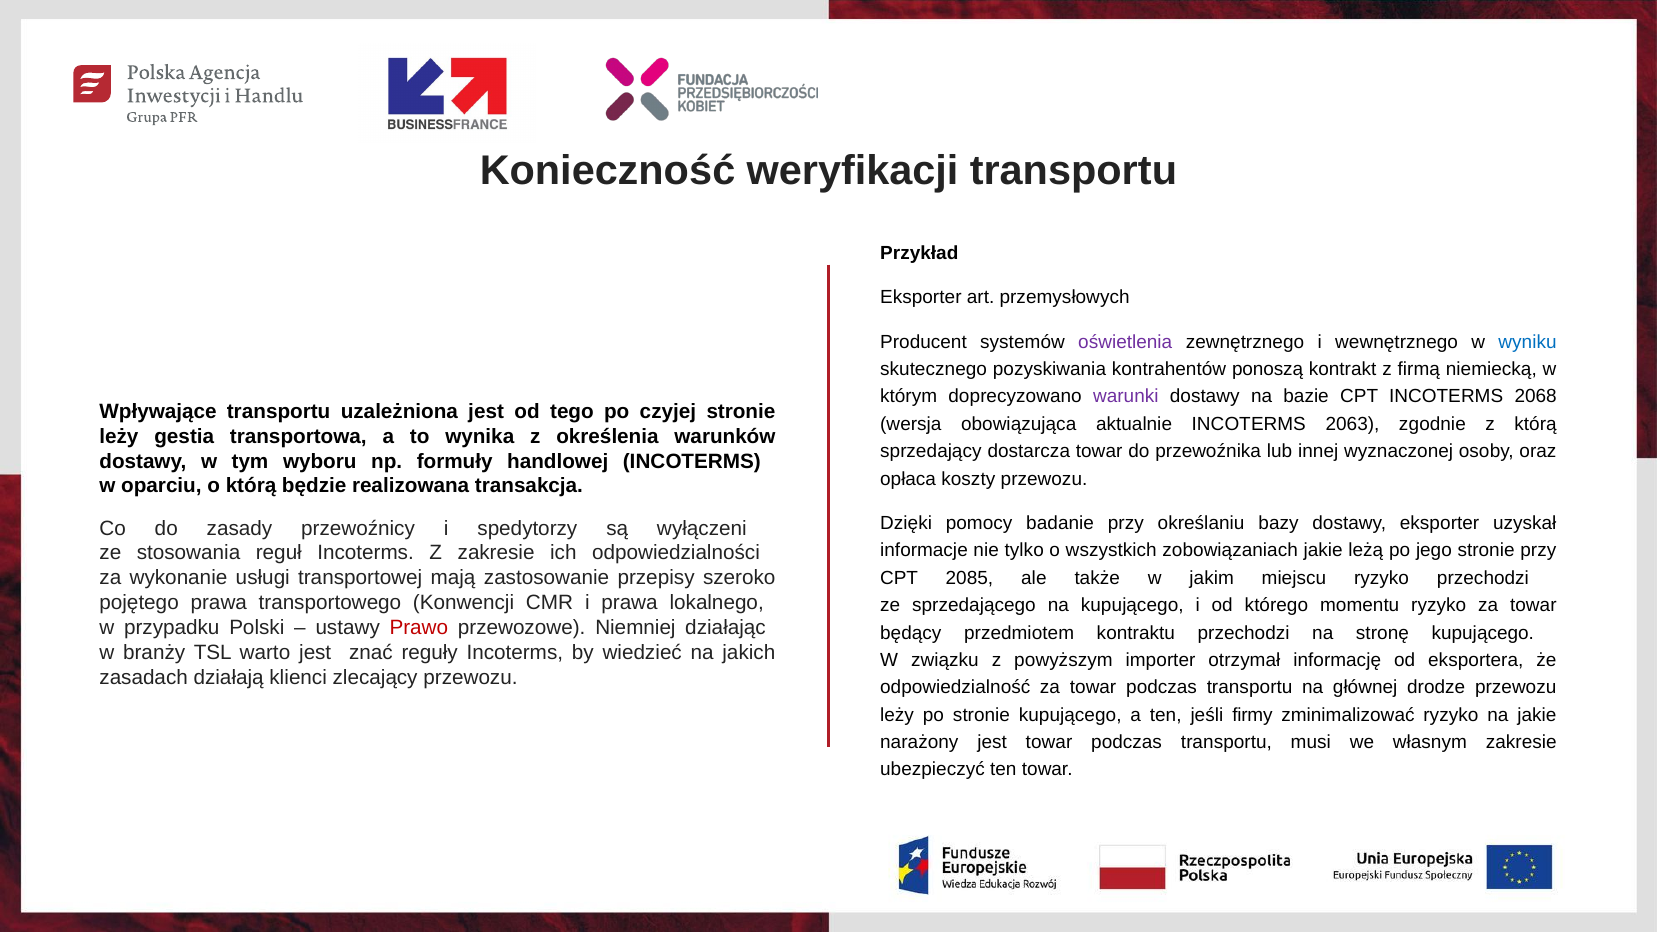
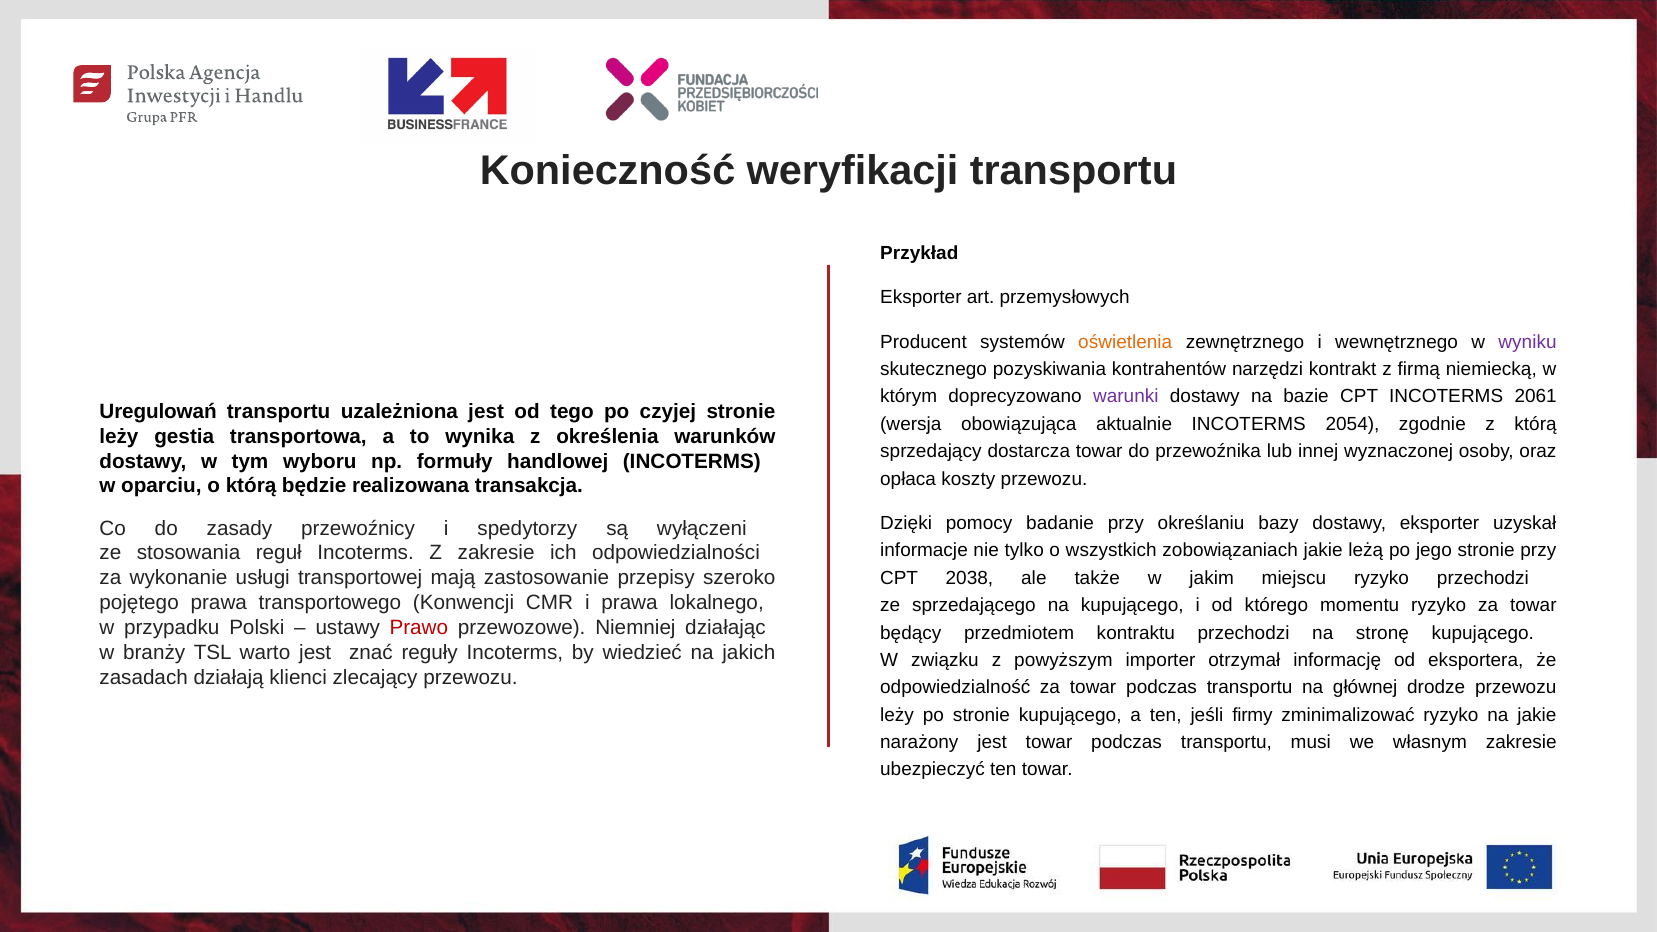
oświetlenia colour: purple -> orange (1125, 342)
wyniku colour: blue -> purple (1528, 342)
ponoszą: ponoszą -> narzędzi (1268, 369)
2068: 2068 -> 2061 (1536, 397)
Wpływające: Wpływające -> Uregulowań (158, 412)
2063: 2063 -> 2054 (1352, 424)
2085: 2085 -> 2038 (969, 578)
